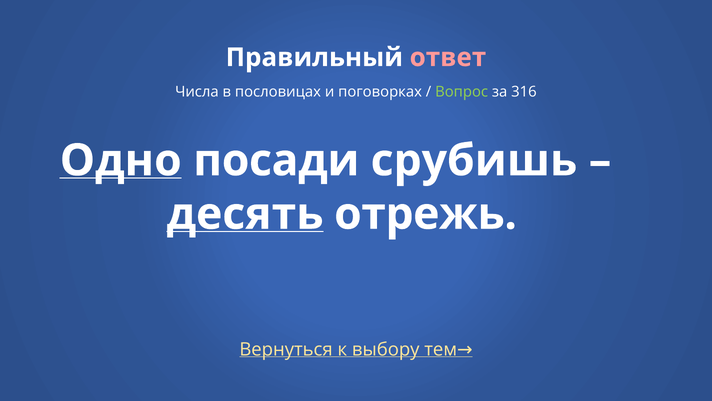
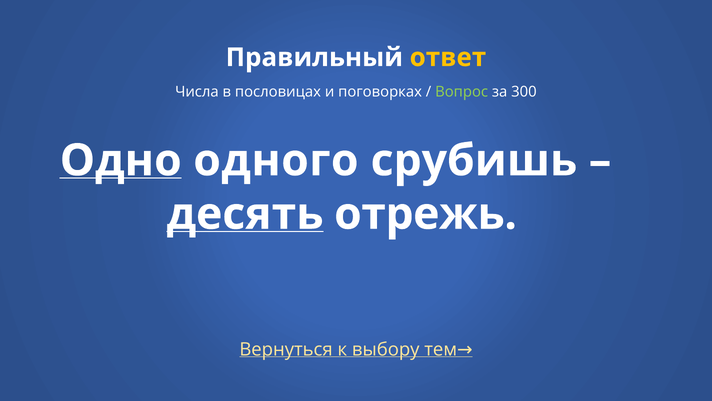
ответ colour: pink -> yellow (448, 57)
316: 316 -> 300 (524, 92)
посади: посади -> одного (276, 160)
